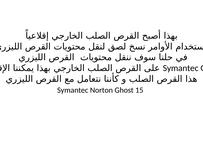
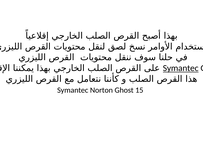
Symantec underline: none -> present (181, 68)
